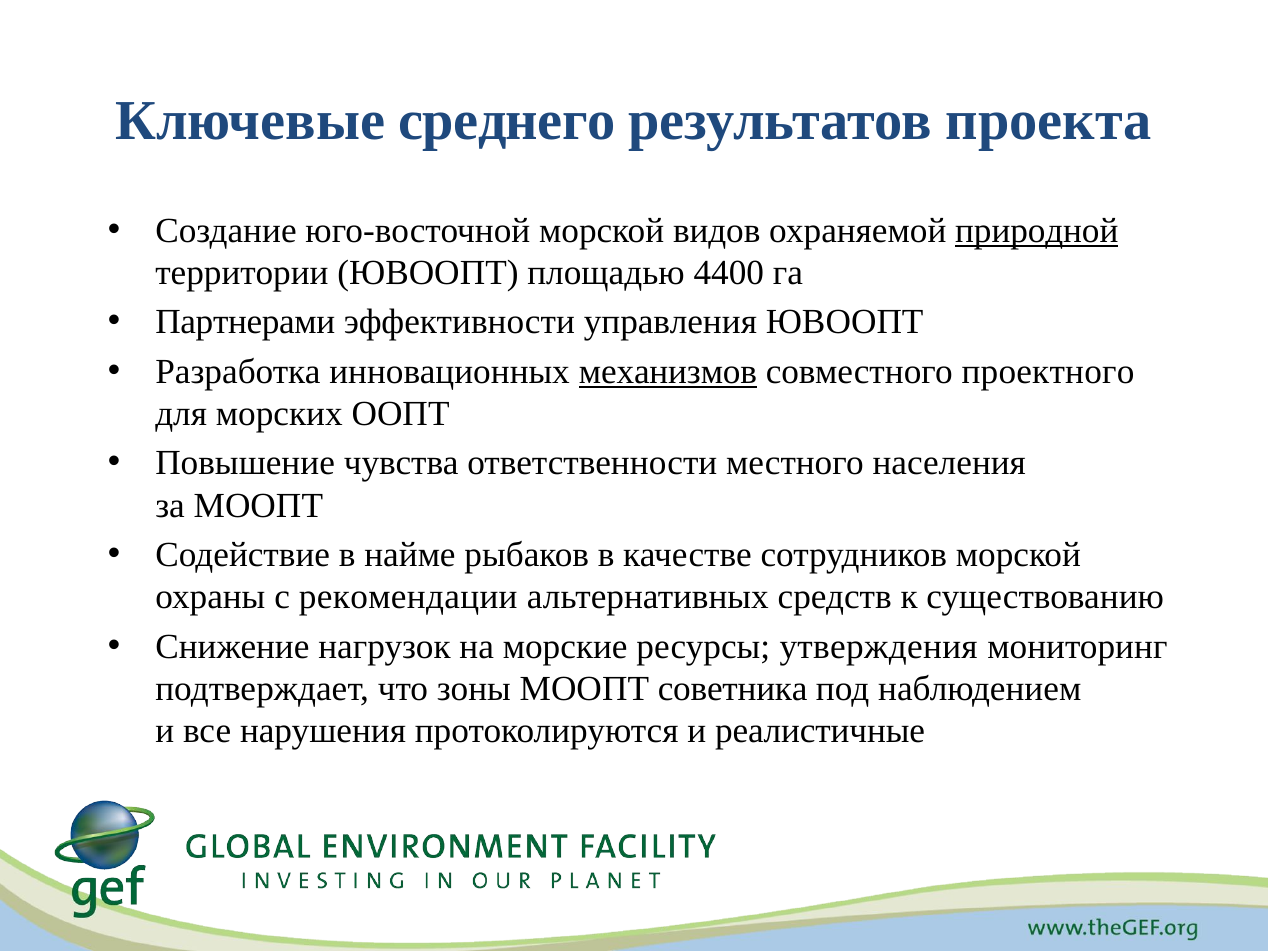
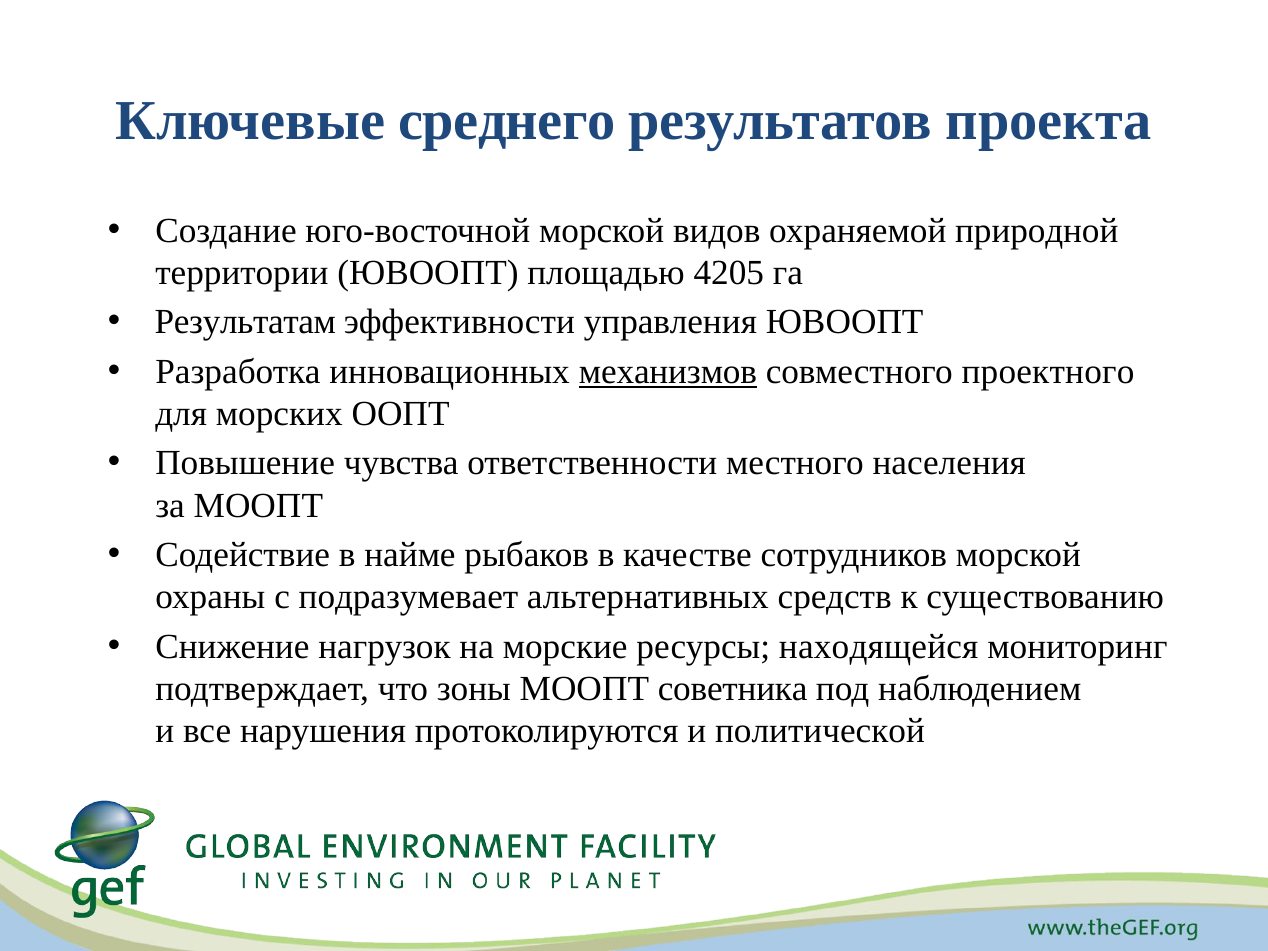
природной underline: present -> none (1037, 231)
4400: 4400 -> 4205 (729, 273)
Партнерами: Партнерами -> Результатам (245, 322)
рекомендации: рекомендации -> подразумевает (408, 597)
утверждения: утверждения -> находящейся (879, 646)
реалистичные: реалистичные -> политической (820, 731)
